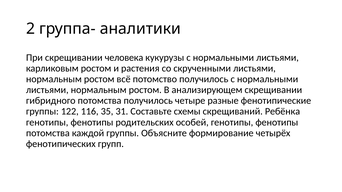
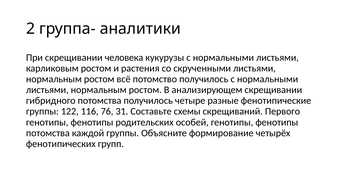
35: 35 -> 76 (107, 112)
Ребёнка: Ребёнка -> Первого (283, 112)
